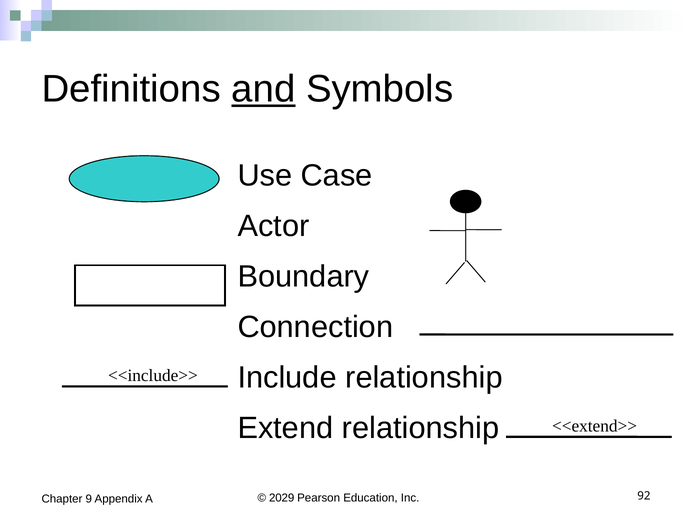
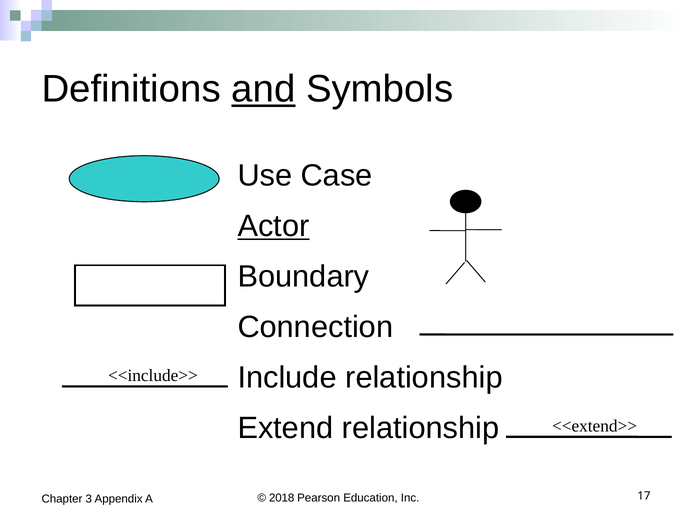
Actor underline: none -> present (273, 226)
2029: 2029 -> 2018 (282, 498)
9: 9 -> 3 (89, 499)
92: 92 -> 17 (644, 496)
